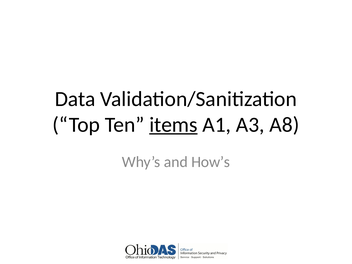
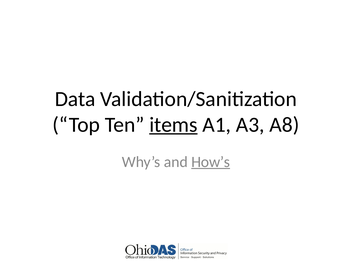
How’s underline: none -> present (211, 162)
